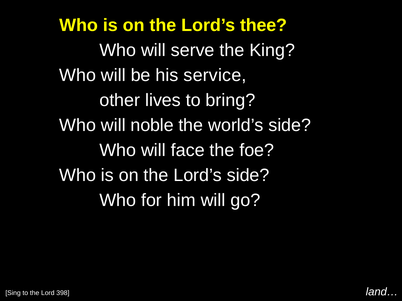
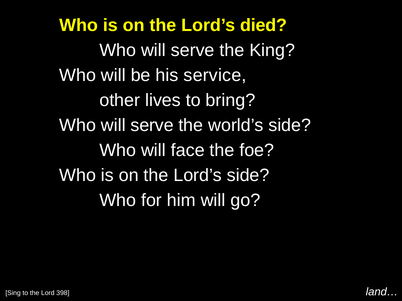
thee: thee -> died (264, 25)
noble: noble -> serve (152, 126)
